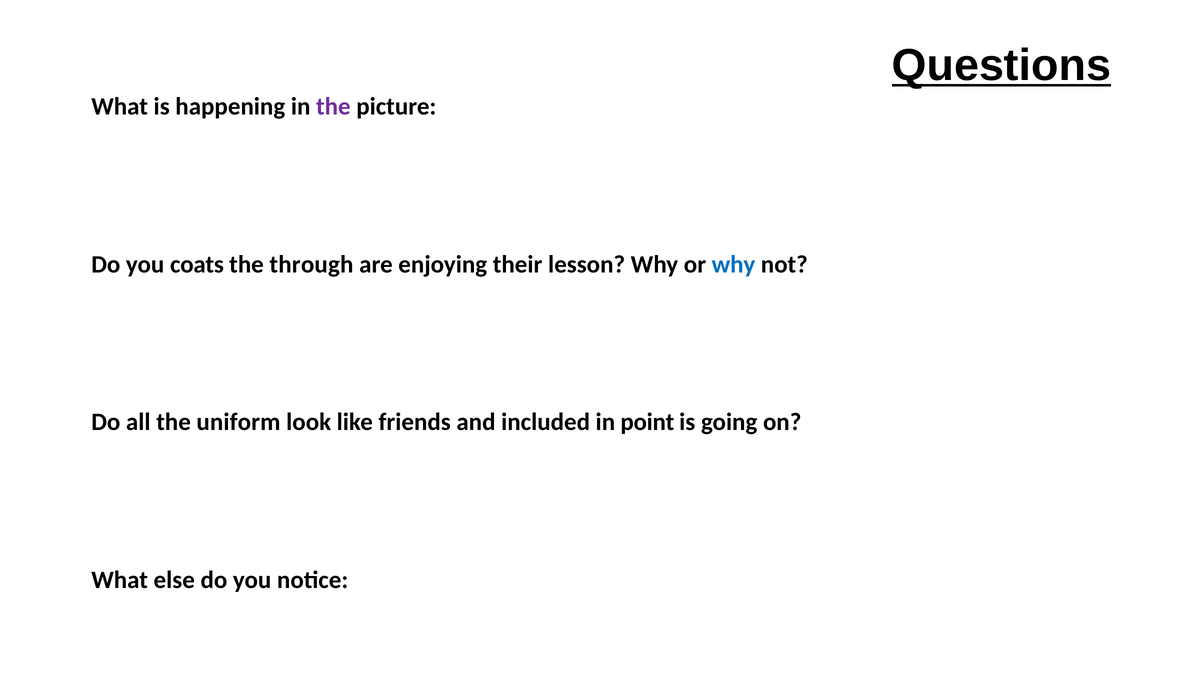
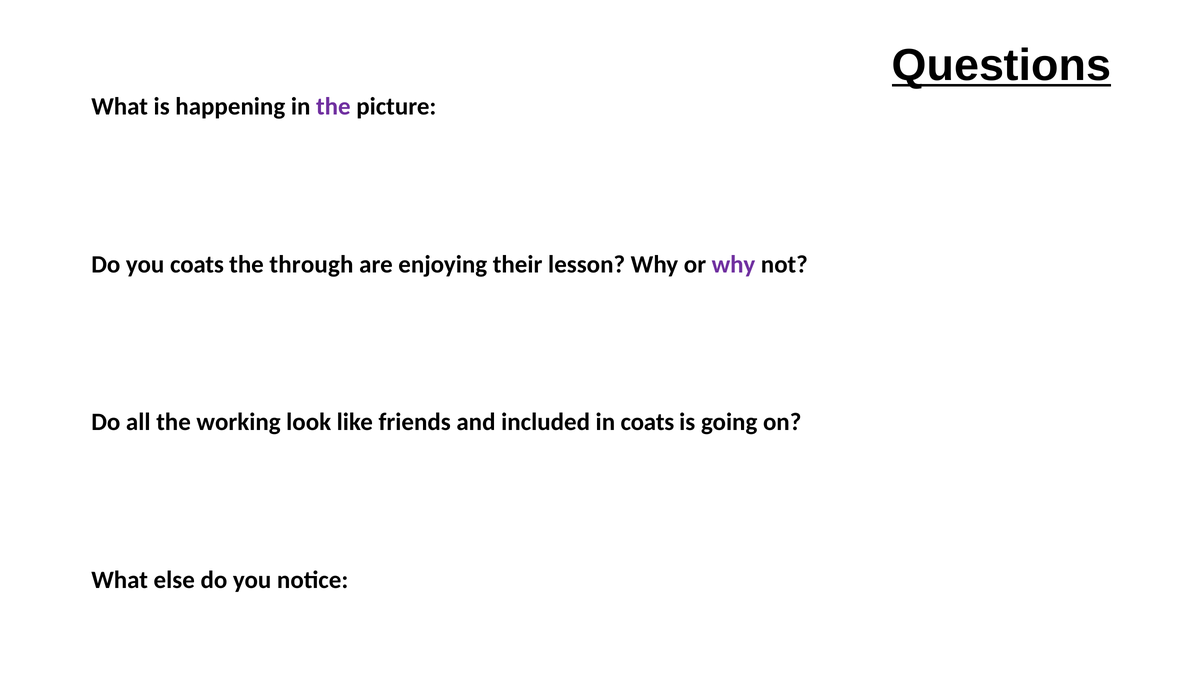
why colour: blue -> purple (733, 265)
uniform: uniform -> working (239, 422)
in point: point -> coats (647, 422)
